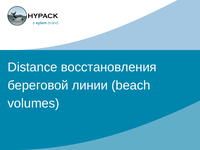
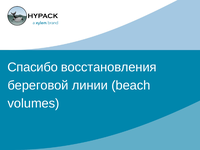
Distance: Distance -> Спасибо (33, 67)
